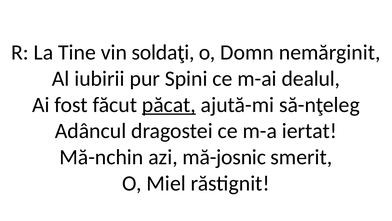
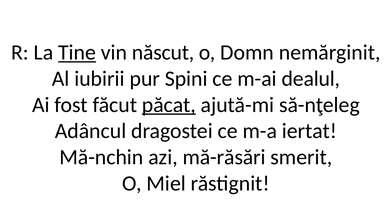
Tine underline: none -> present (77, 52)
soldaţi: soldaţi -> născut (163, 52)
mă-josnic: mă-josnic -> mă-răsări (224, 157)
